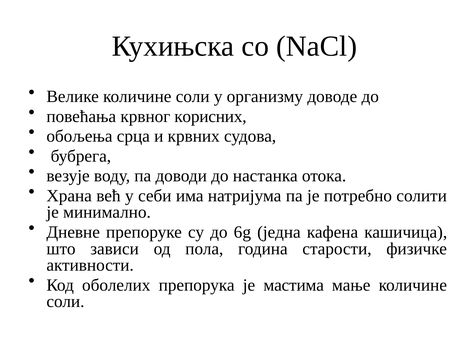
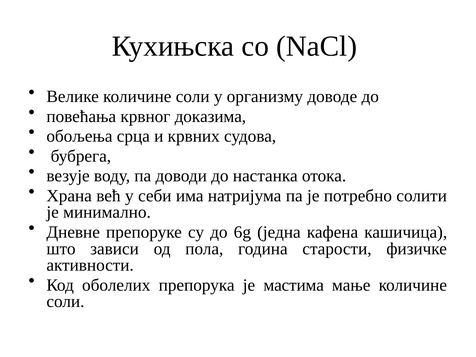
корисних: корисних -> доказима (210, 116)
